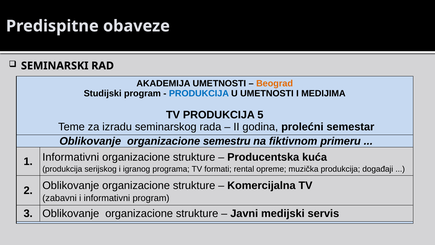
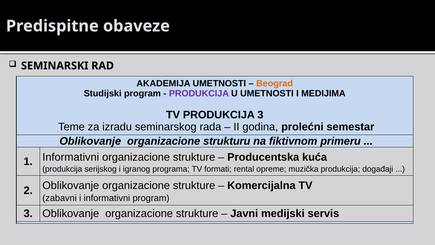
PRODUKCIJA colour: blue -> purple (199, 93)
PRODUKCIJA 5: 5 -> 3 (260, 115)
semestru: semestru -> strukturu (227, 141)
